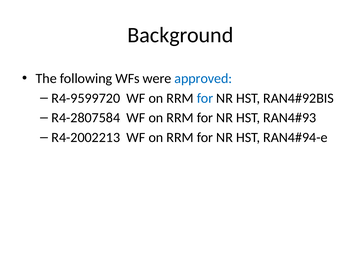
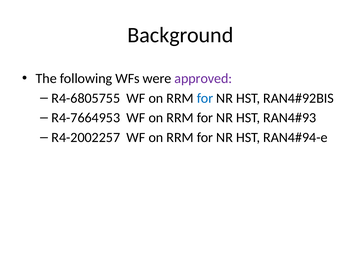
approved colour: blue -> purple (203, 78)
R4-9599720: R4-9599720 -> R4-6805755 (86, 98)
R4-2807584: R4-2807584 -> R4-7664953 (86, 118)
R4-2002213: R4-2002213 -> R4-2002257 (86, 137)
